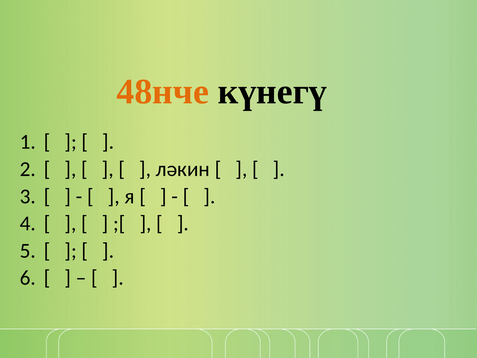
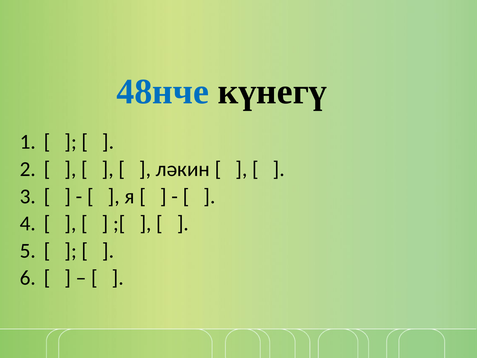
48нче colour: orange -> blue (163, 92)
